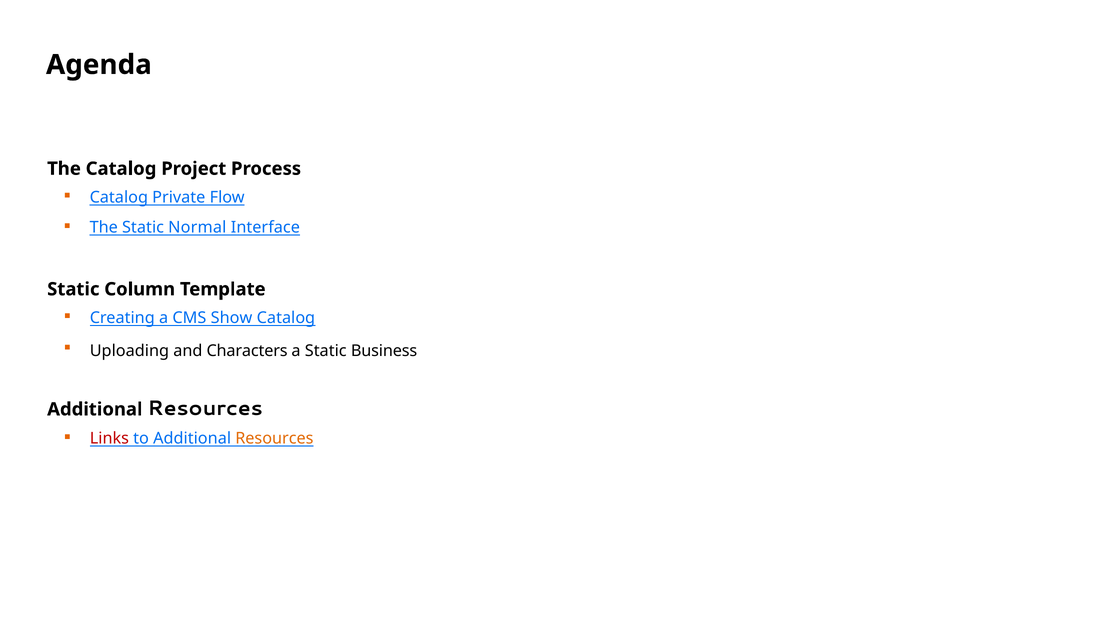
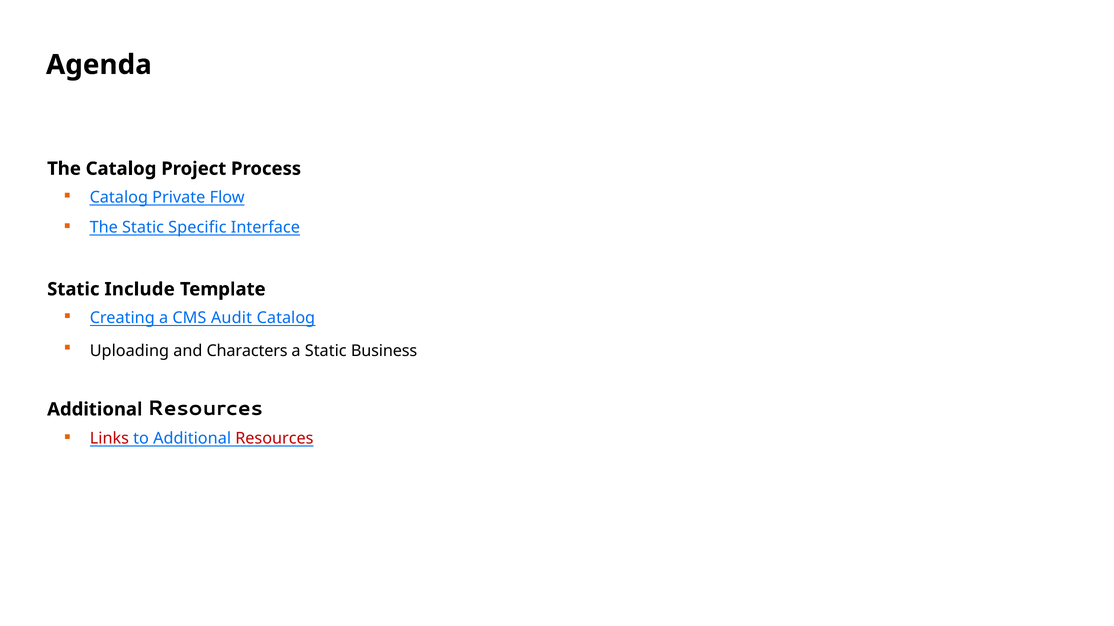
Normal: Normal -> Specific (197, 228)
Column: Column -> Include (140, 289)
Show: Show -> Audit (231, 318)
Resources colour: orange -> red (274, 439)
